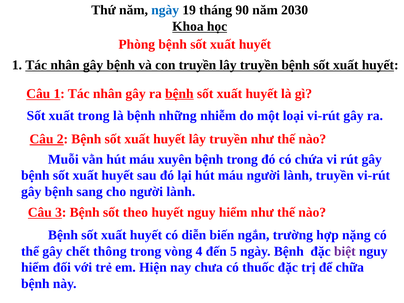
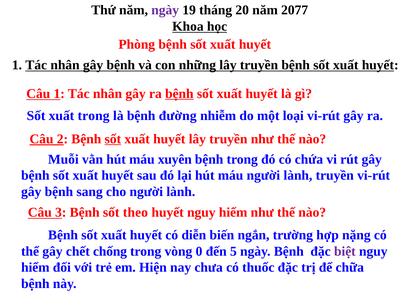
ngày colour: blue -> purple (165, 10)
90: 90 -> 20 (242, 10)
2030: 2030 -> 2077 (295, 10)
con truyền: truyền -> những (197, 65)
những: những -> đường (178, 116)
sốt underline: none -> present (113, 139)
thông: thông -> chống (110, 251)
4: 4 -> 0 (199, 251)
